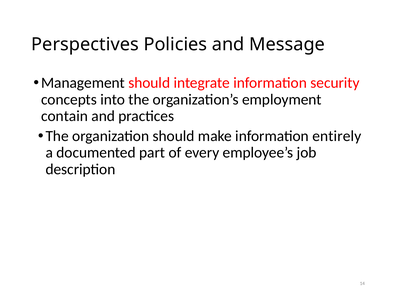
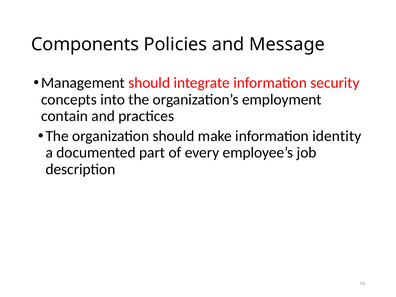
Perspectives: Perspectives -> Components (85, 44)
entirely: entirely -> identity (337, 136)
